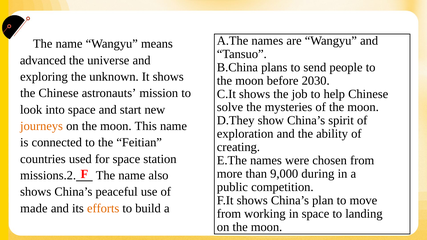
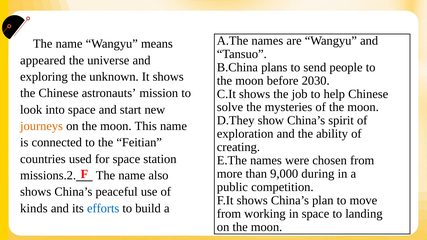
advanced: advanced -> appeared (43, 60)
made: made -> kinds (34, 208)
efforts colour: orange -> blue (103, 208)
